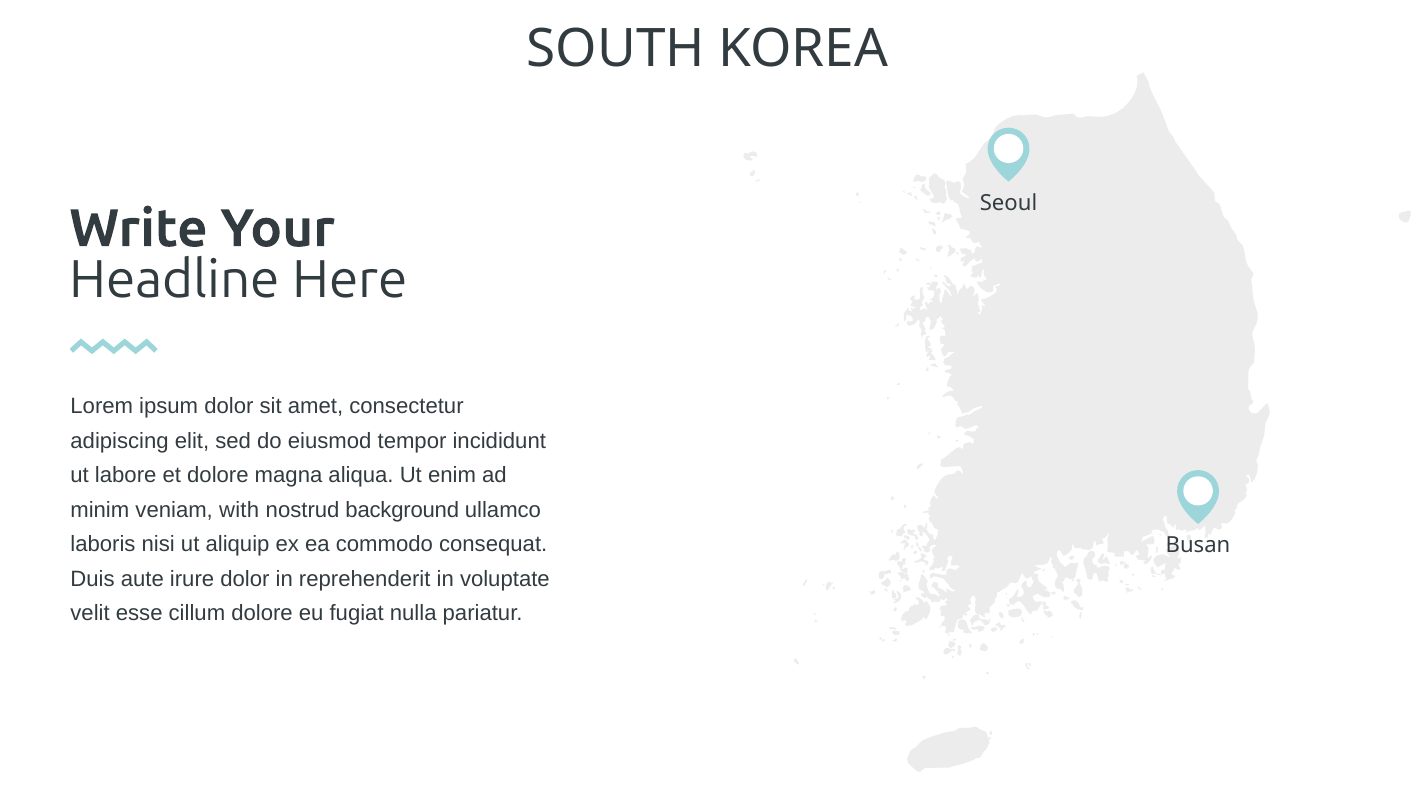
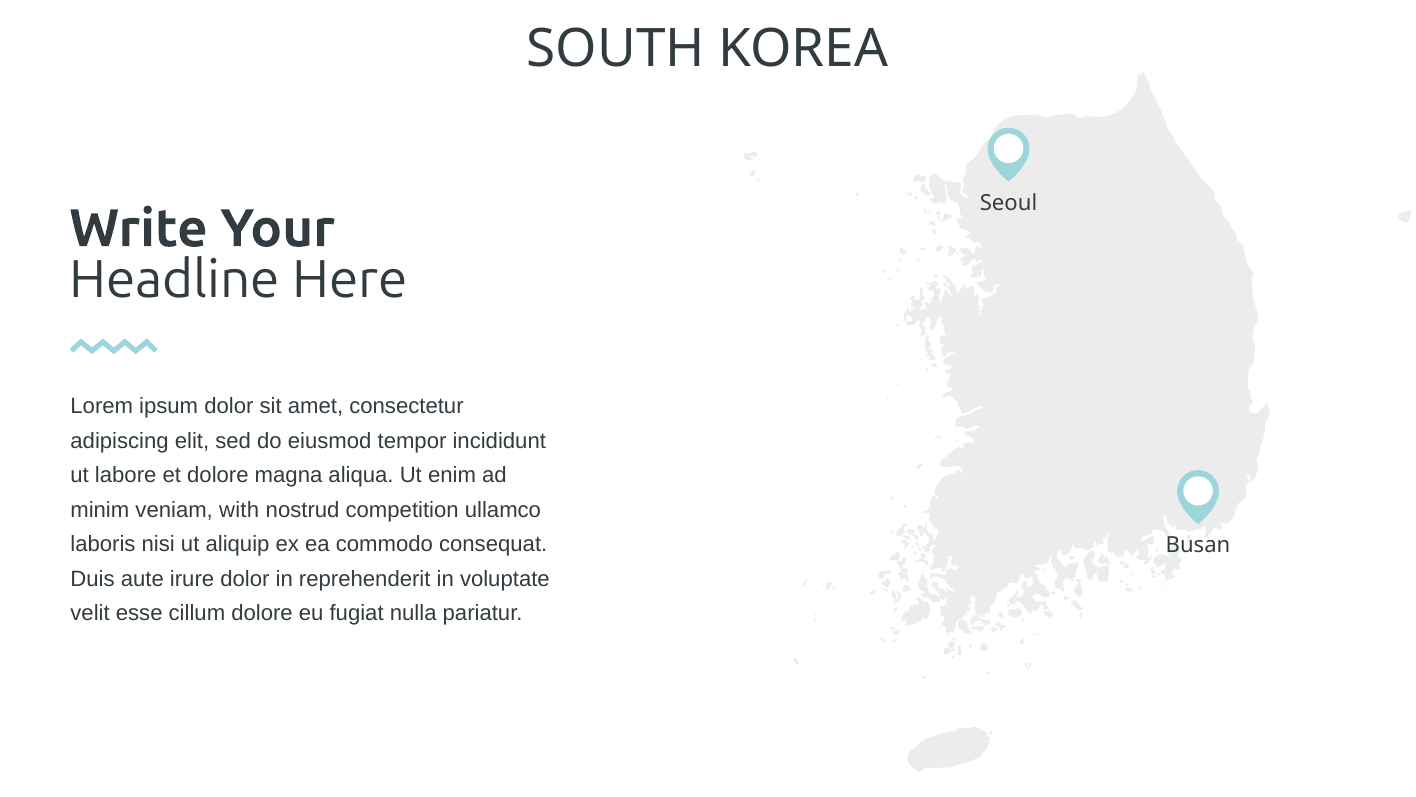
background: background -> competition (402, 510)
